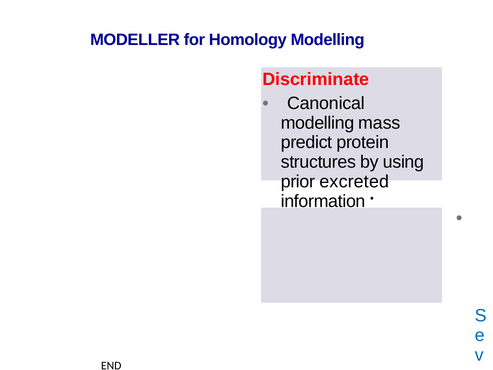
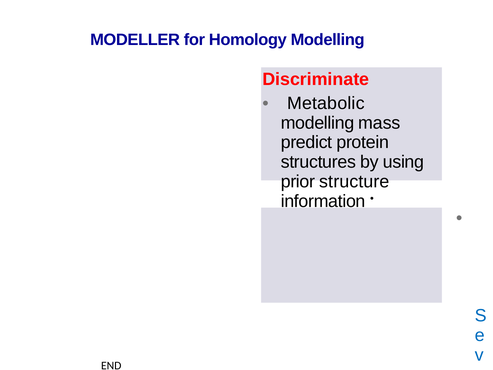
Canonical: Canonical -> Metabolic (326, 103)
excreted: excreted -> structure (354, 181)
